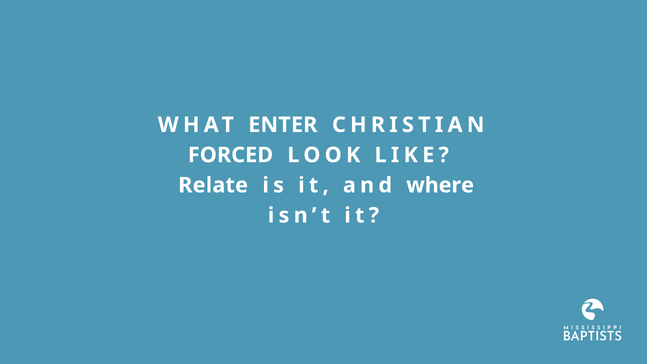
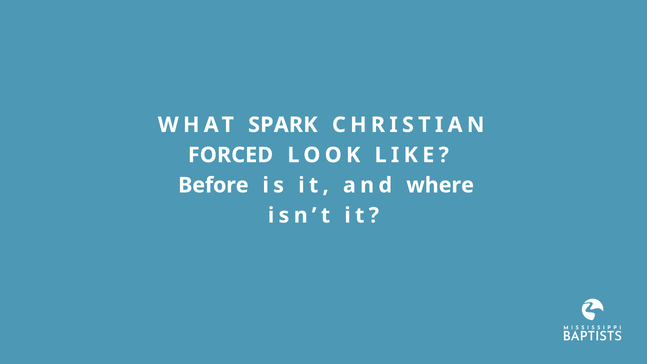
ENTER: ENTER -> SPARK (283, 125)
Relate: Relate -> Before (213, 185)
